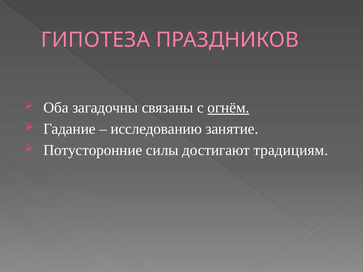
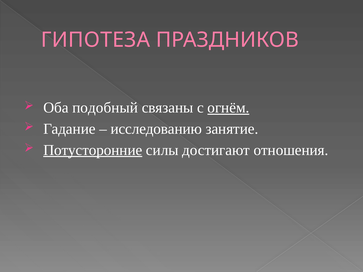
загадочны: загадочны -> подобный (105, 108)
Потусторонние underline: none -> present (93, 150)
традициям: традициям -> отношения (291, 150)
